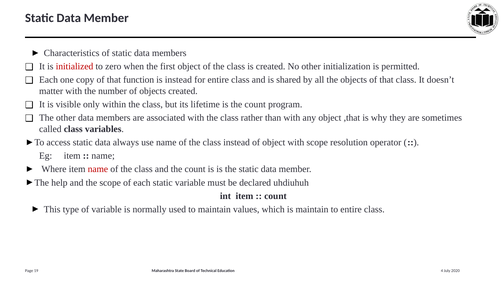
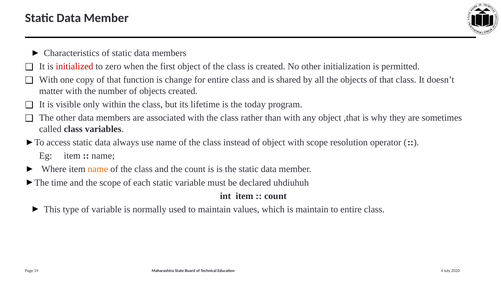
Each: Each -> With (49, 80)
is instead: instead -> change (178, 80)
is the count: count -> today (255, 104)
name colour: red -> orange (98, 169)
help: help -> time (59, 182)
